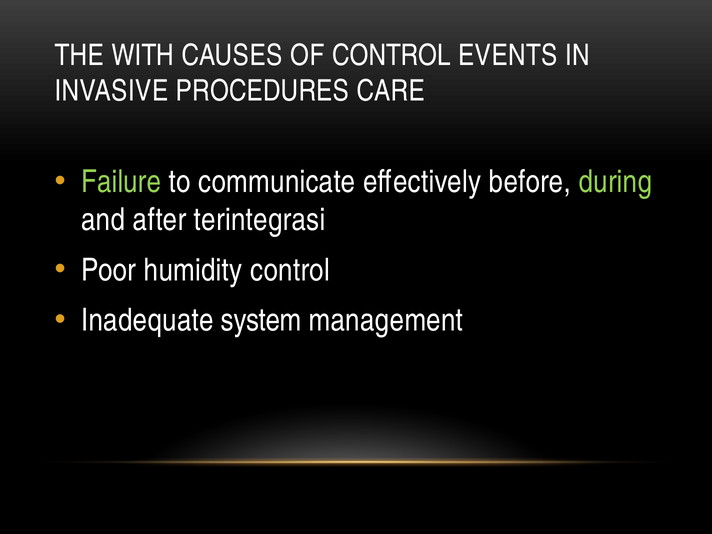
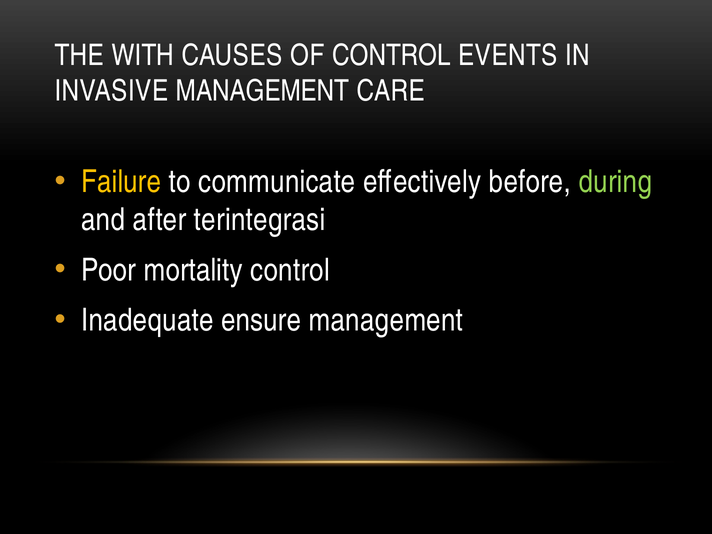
INVASIVE PROCEDURES: PROCEDURES -> MANAGEMENT (263, 91)
Failure colour: light green -> yellow (121, 182)
humidity: humidity -> mortality (193, 270)
system: system -> ensure (261, 320)
